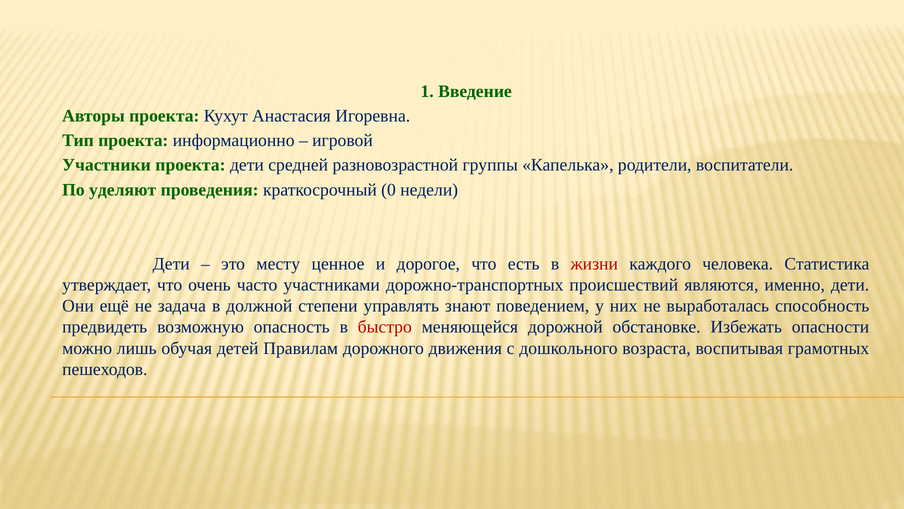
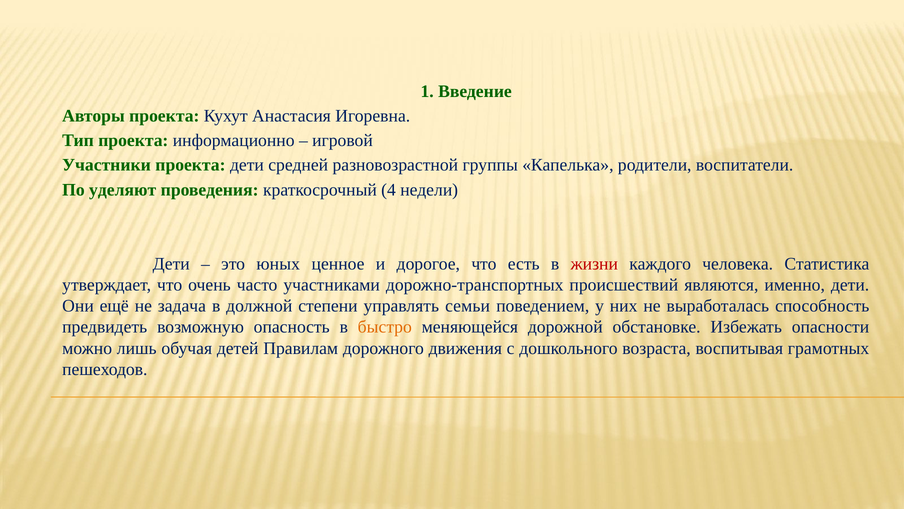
0: 0 -> 4 (389, 190)
месту: месту -> юных (278, 264)
знают: знают -> семьи (468, 306)
быстро colour: red -> orange (385, 327)
